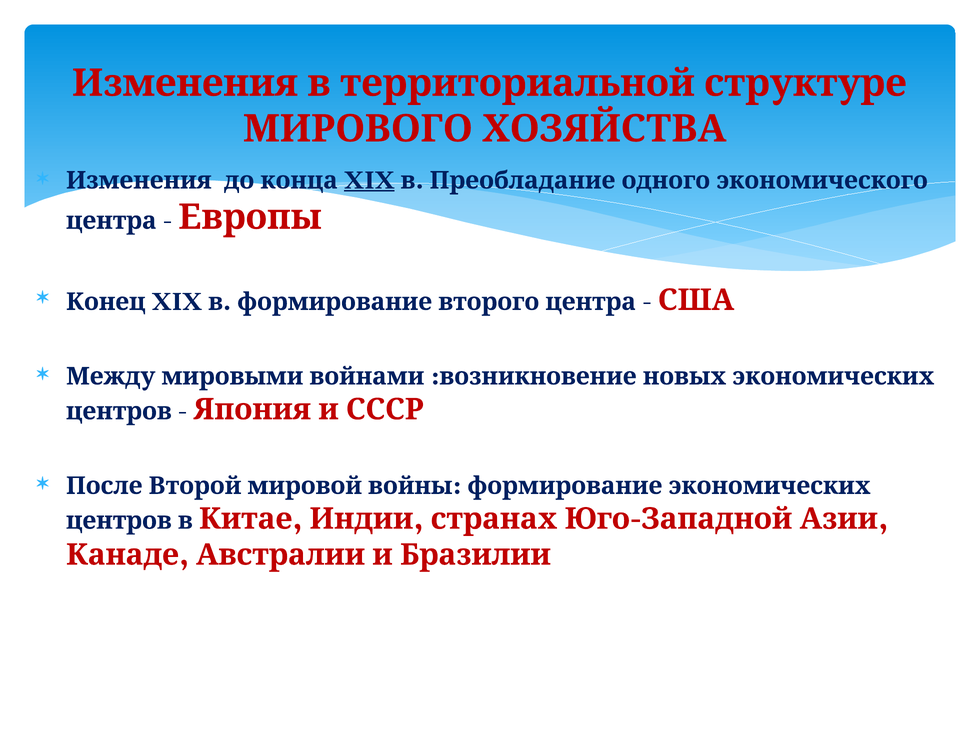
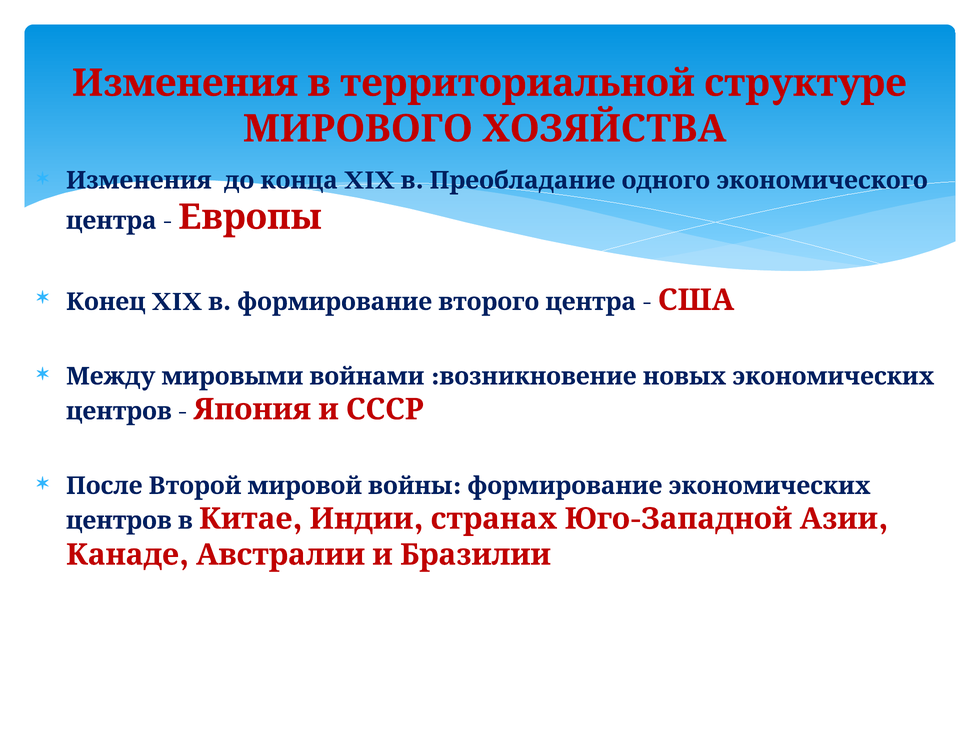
XIX underline: present -> none (369, 180)
